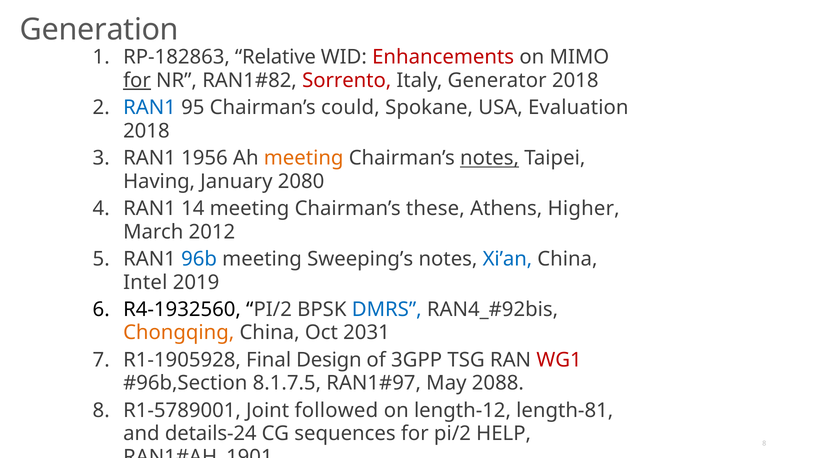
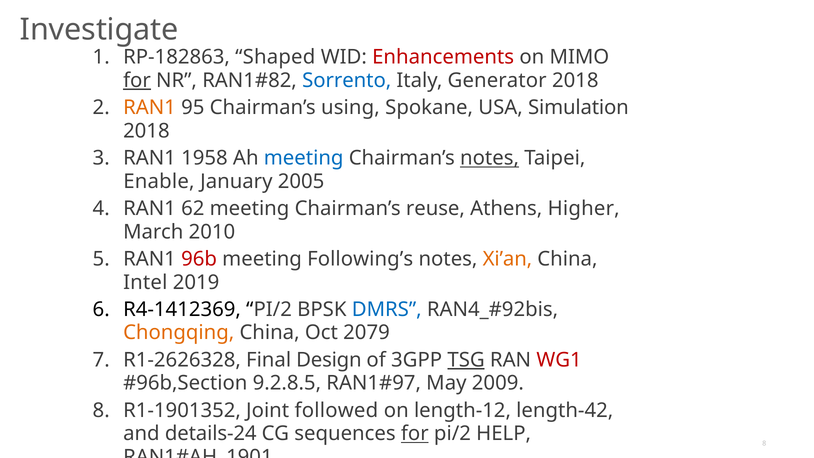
Generation: Generation -> Investigate (99, 29)
Relative: Relative -> Shaped (275, 57)
Sorrento colour: red -> blue (347, 80)
RAN1 colour: blue -> orange (150, 108)
could: could -> using (350, 108)
Evaluation: Evaluation -> Simulation (578, 108)
1956: 1956 -> 1958 (204, 158)
meeting colour: orange -> blue (304, 158)
Having: Having -> Enable (159, 181)
2080: 2080 -> 2005 (301, 181)
14: 14 -> 62 (193, 209)
these: these -> reuse (435, 209)
2012: 2012 -> 2010 (212, 232)
96b colour: blue -> red (199, 259)
Sweeping’s: Sweeping’s -> Following’s (360, 259)
Xi’an colour: blue -> orange (507, 259)
R4-1932560: R4-1932560 -> R4-1412369 (182, 310)
2031: 2031 -> 2079 (367, 333)
R1-1905928: R1-1905928 -> R1-2626328 (182, 360)
TSG underline: none -> present (466, 360)
8.1.7.5: 8.1.7.5 -> 9.2.8.5 (287, 383)
2088: 2088 -> 2009 (498, 383)
R1-5789001: R1-5789001 -> R1-1901352 (182, 410)
length-81: length-81 -> length-42 (565, 410)
for underline: none -> present (415, 434)
